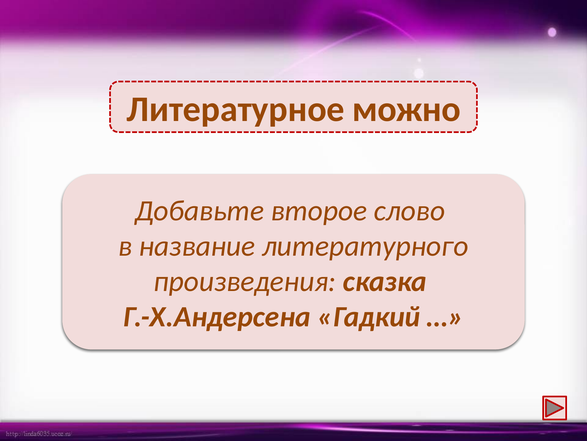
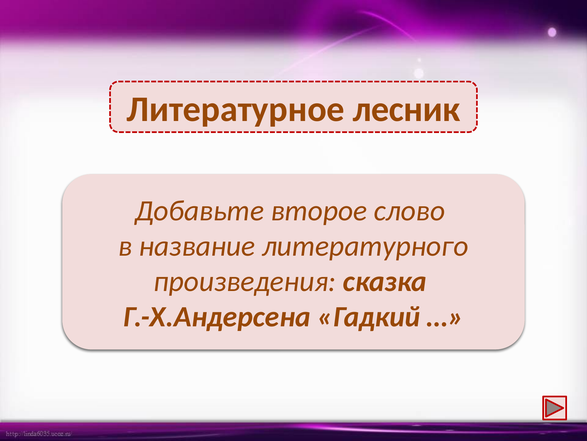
можно: можно -> лесник (406, 109)
